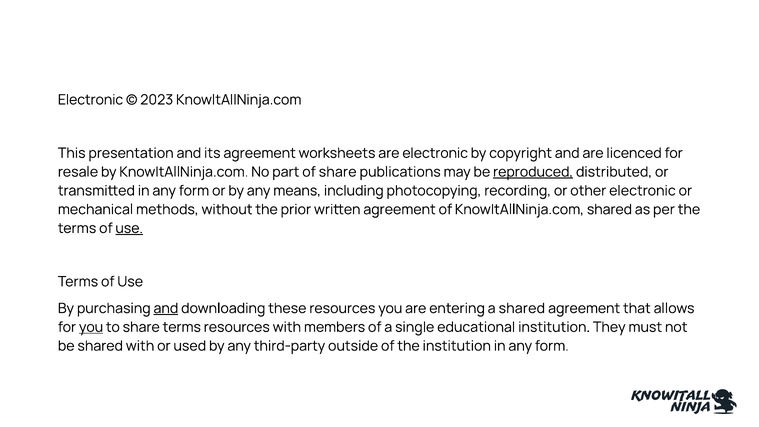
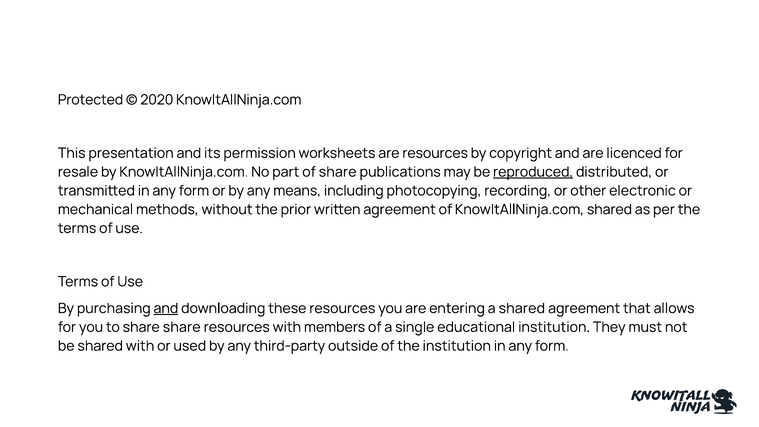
Electronic: Electronic -> Protected (91, 100)
2023: 2023 -> 2020 (157, 100)
its agreement: agreement -> permission (260, 153)
are electronic: electronic -> resources (435, 153)
use underline: present -> none (129, 228)
you underline: present -> none (91, 327)
share terms: terms -> share (182, 327)
